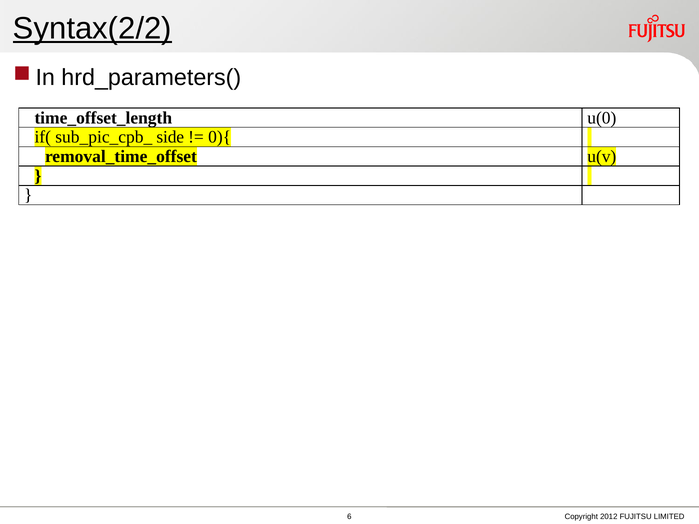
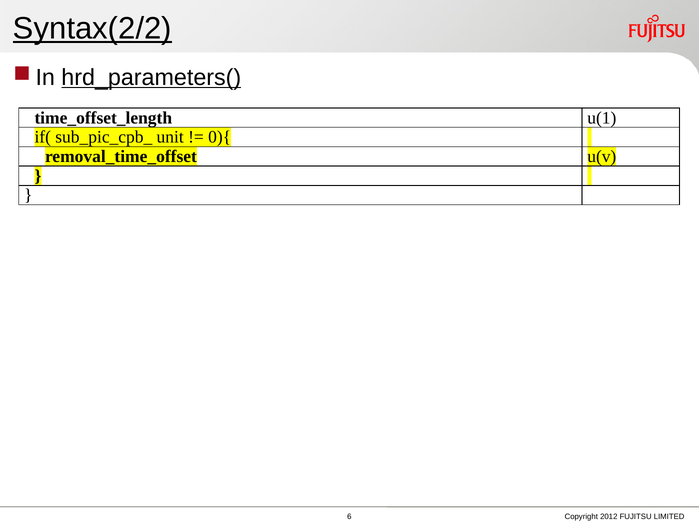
hrd_parameters( underline: none -> present (151, 77)
u(0: u(0 -> u(1 (602, 118)
side: side -> unit (170, 137)
